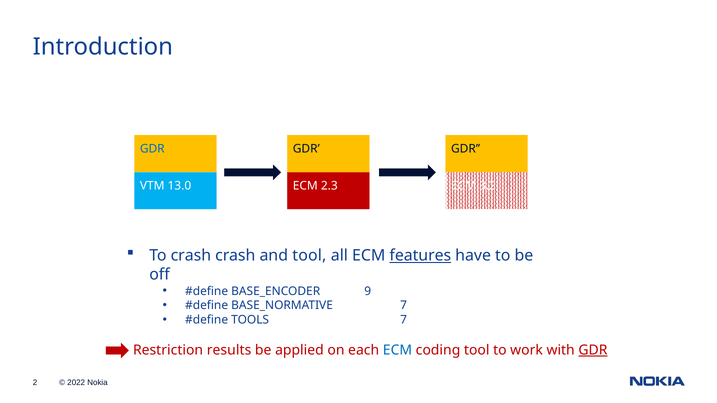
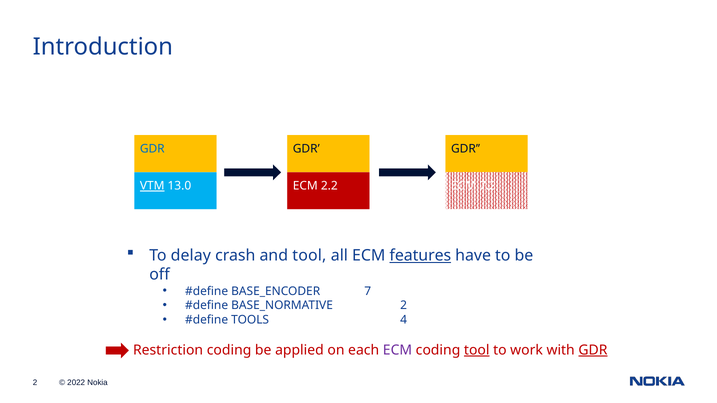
VTM underline: none -> present (152, 186)
2.3: 2.3 -> 2.2 (329, 186)
3.2: 3.2 -> 7.2 (488, 186)
To crash: crash -> delay (191, 256)
9: 9 -> 7 (368, 291)
BASE_NORMATIVE 7: 7 -> 2 (404, 306)
TOOLS 7: 7 -> 4 (404, 320)
Restriction results: results -> coding (229, 350)
ECM colour: blue -> purple (397, 350)
tool underline: none -> present (477, 350)
